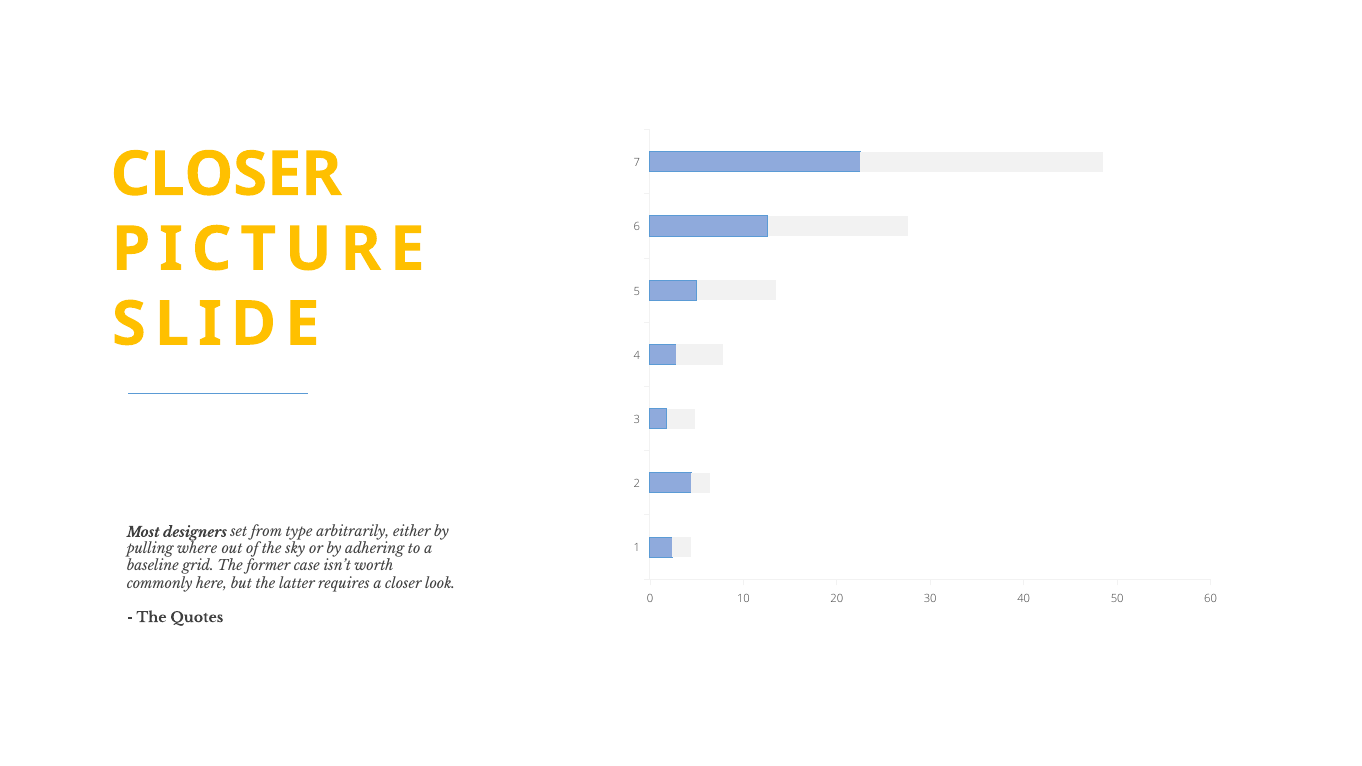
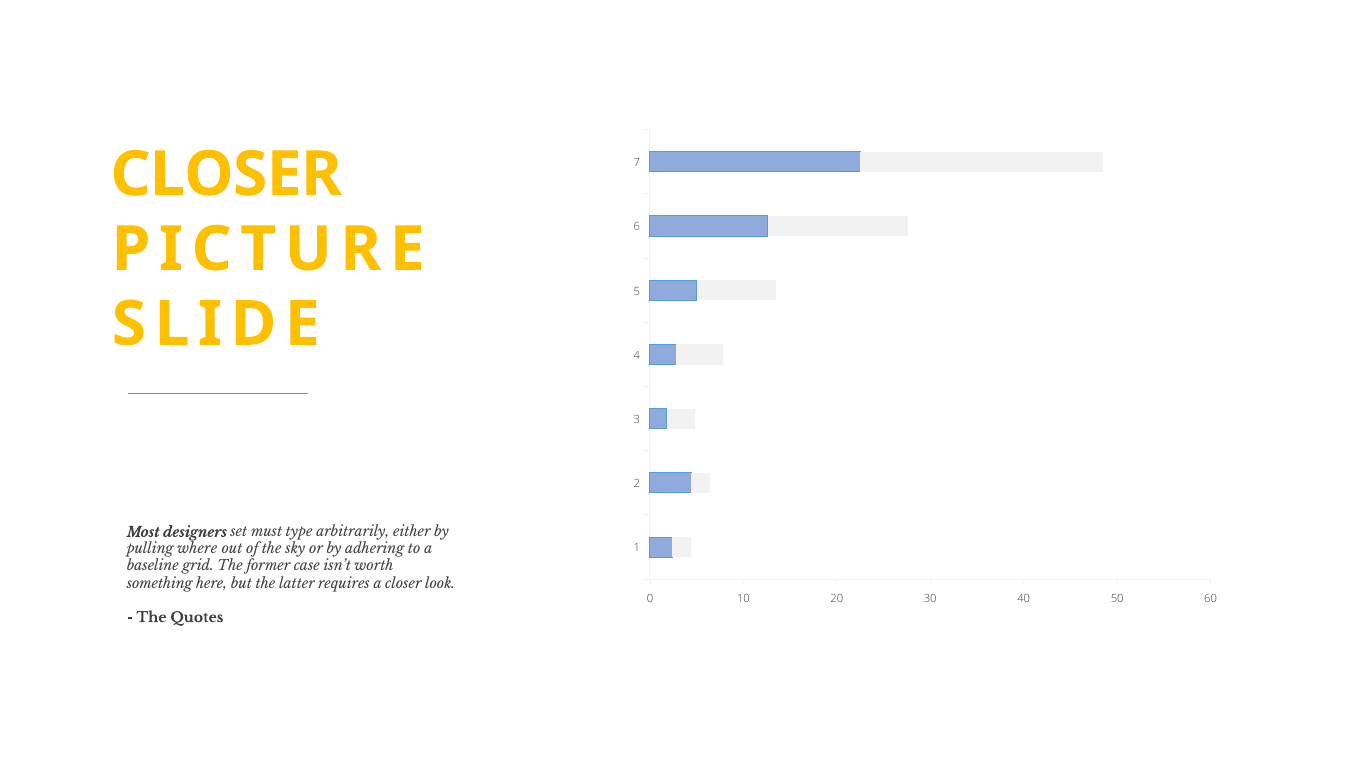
from: from -> must (267, 532)
commonly: commonly -> something (160, 583)
